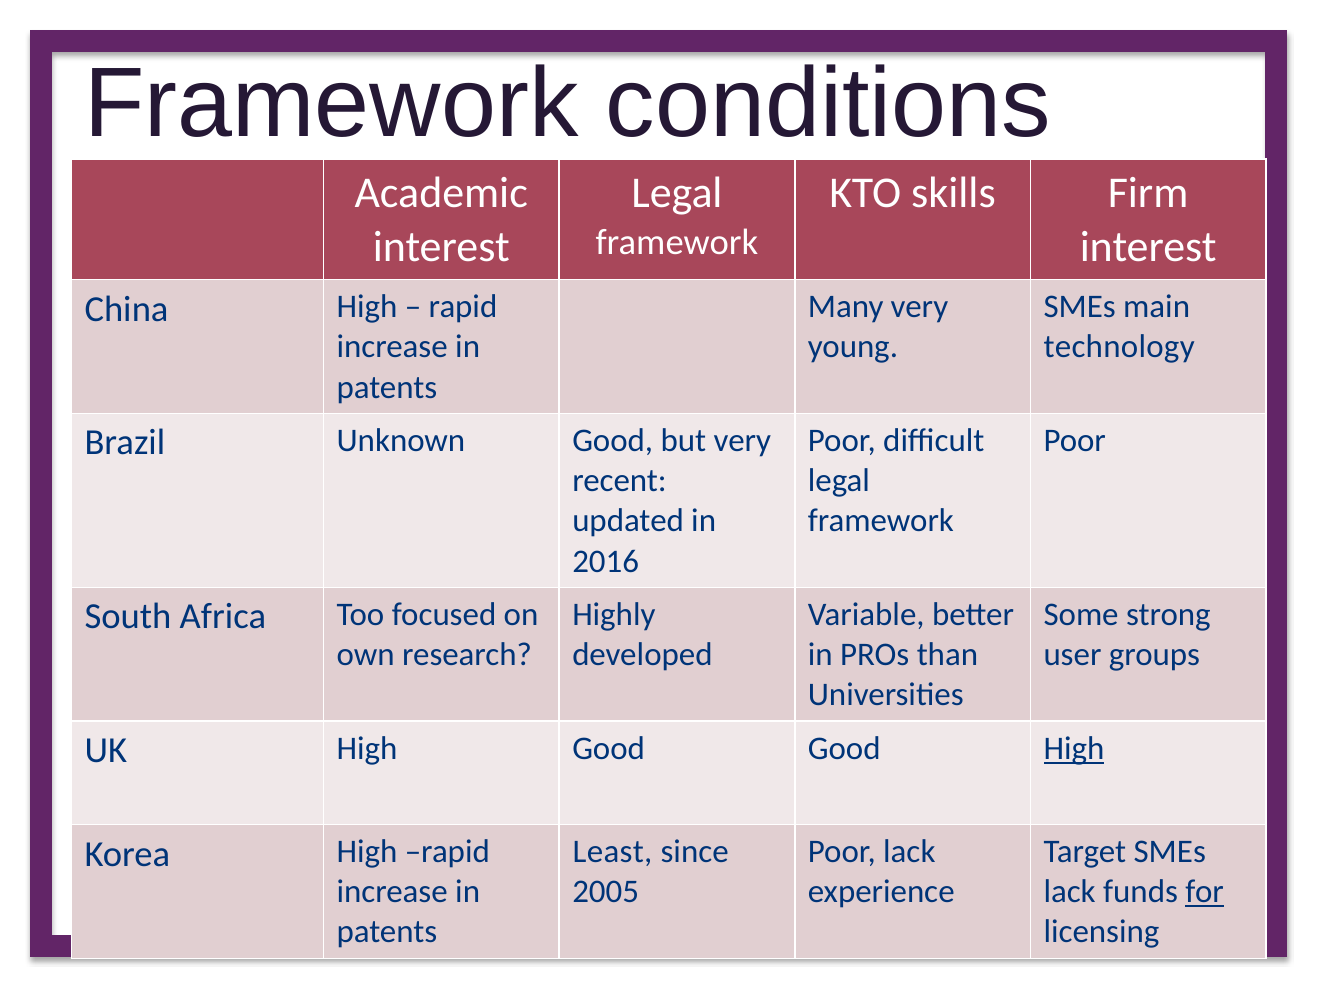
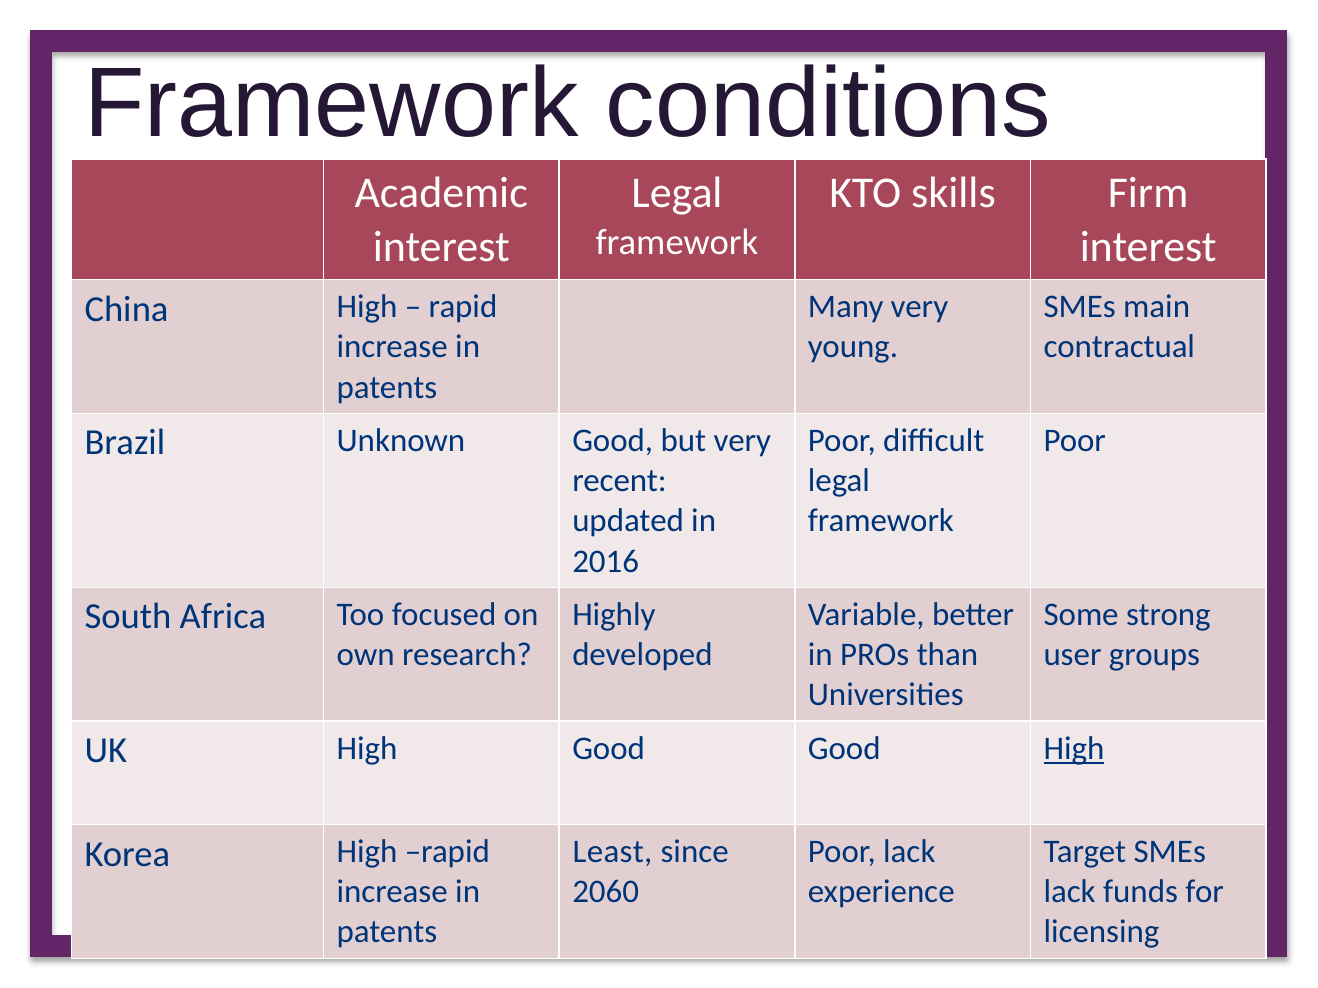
technology: technology -> contractual (1119, 347)
2005: 2005 -> 2060 (606, 892)
for underline: present -> none (1205, 892)
